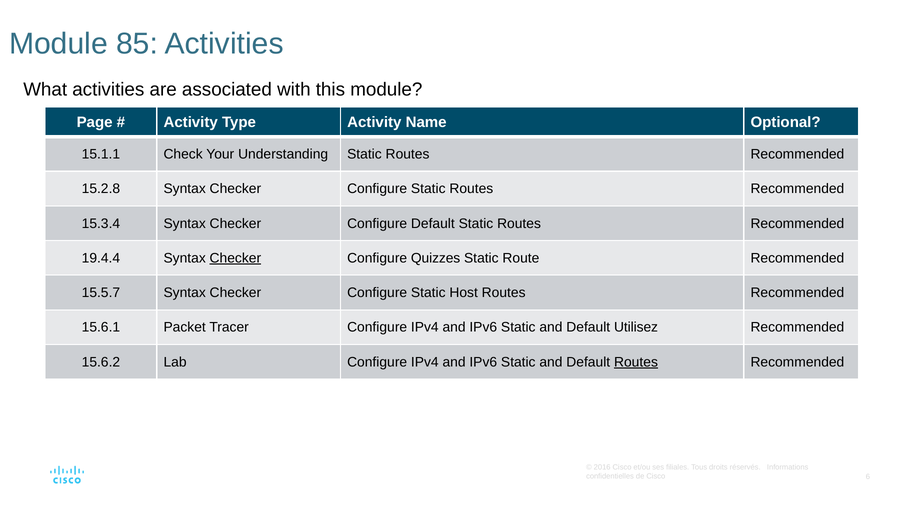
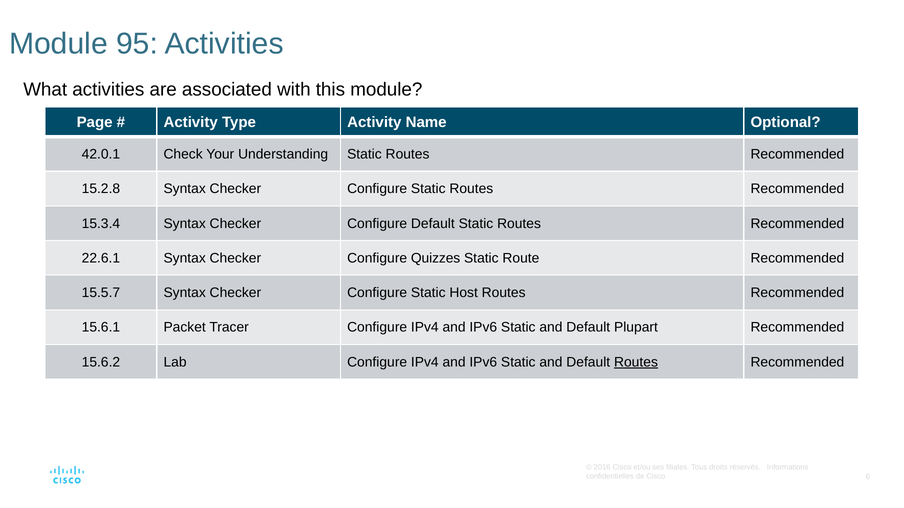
85: 85 -> 95 (137, 44)
15.1.1: 15.1.1 -> 42.0.1 (101, 154)
19.4.4: 19.4.4 -> 22.6.1 (101, 258)
Checker underline: present -> none (235, 258)
Utilisez: Utilisez -> Plupart (636, 328)
